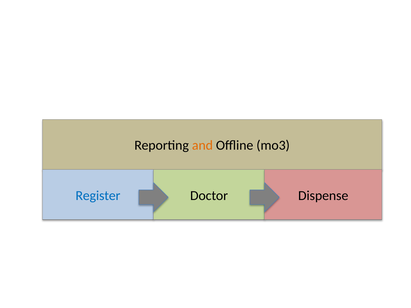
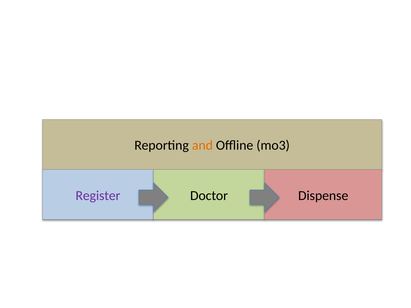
Register colour: blue -> purple (98, 196)
